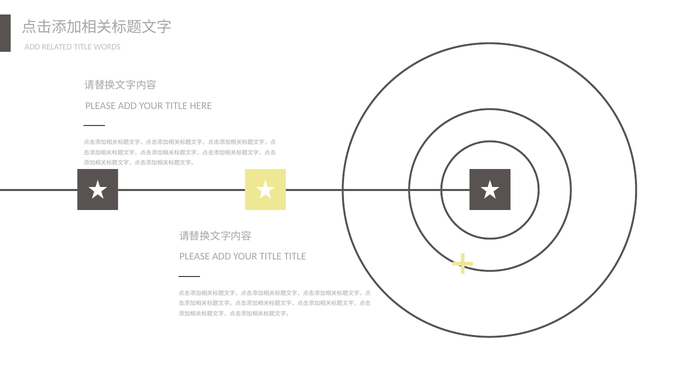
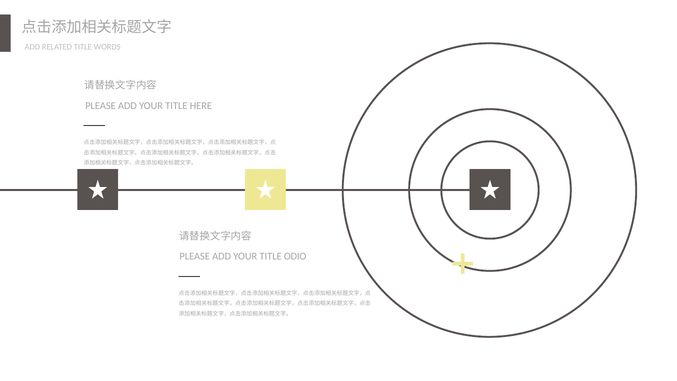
TITLE TITLE: TITLE -> ODIO (295, 256)
